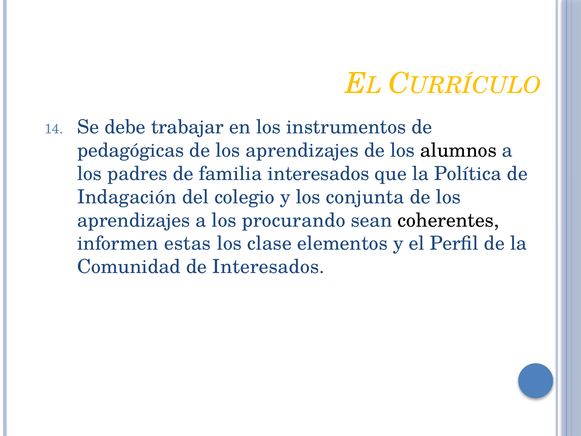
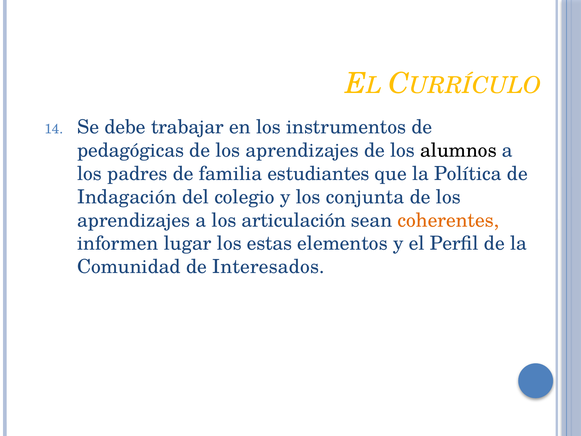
familia interesados: interesados -> estudiantes (318, 174)
procurando: procurando -> articulación (294, 220)
coherentes colour: black -> orange (448, 220)
estas: estas -> lugar (188, 243)
clase: clase -> estas (270, 243)
